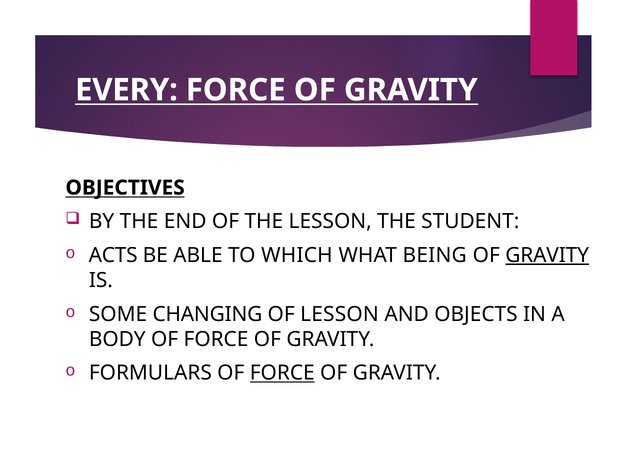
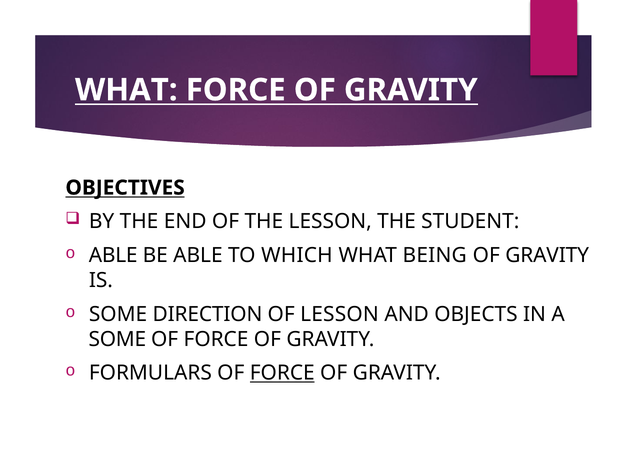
EVERY: EVERY -> WHAT (126, 90)
ACTS: ACTS -> ABLE (113, 255)
GRAVITY underline: present -> none (547, 255)
CHANGING: CHANGING -> DIRECTION (207, 314)
BODY: BODY -> SOME (117, 339)
